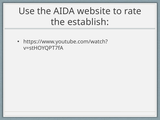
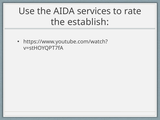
website: website -> services (94, 11)
